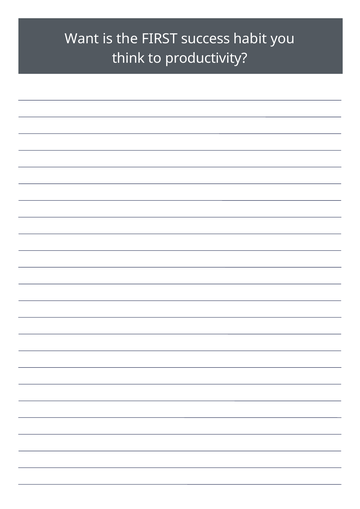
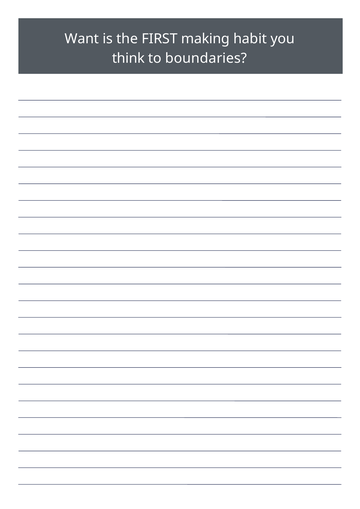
success: success -> making (205, 39)
productivity: productivity -> boundaries (206, 58)
